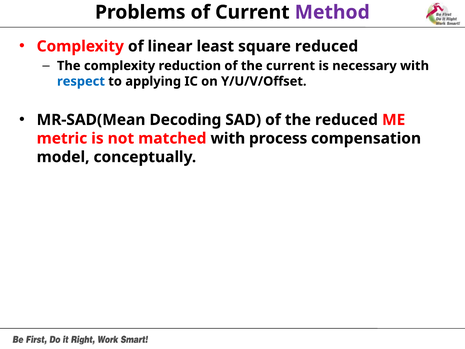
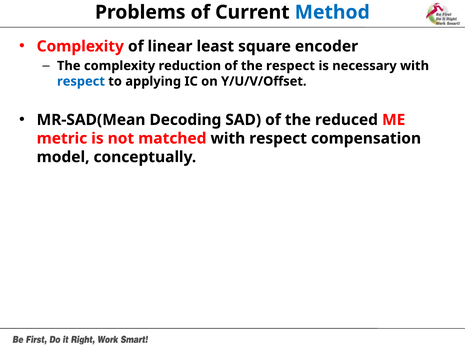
Method colour: purple -> blue (332, 12)
square reduced: reduced -> encoder (327, 46)
the current: current -> respect (291, 66)
matched with process: process -> respect (278, 138)
